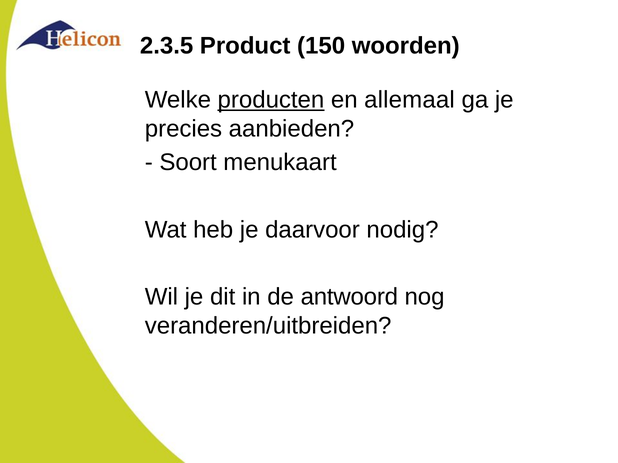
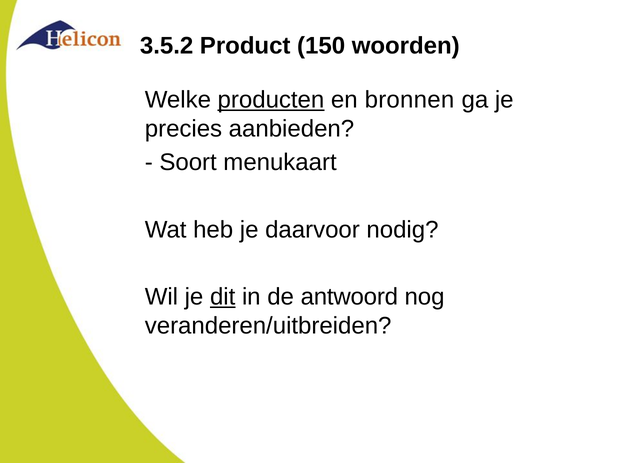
2.3.5: 2.3.5 -> 3.5.2 (167, 46)
allemaal: allemaal -> bronnen (409, 100)
dit underline: none -> present (223, 297)
